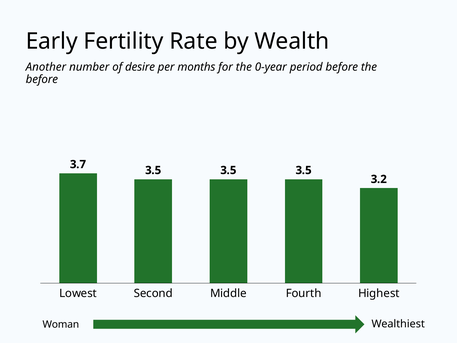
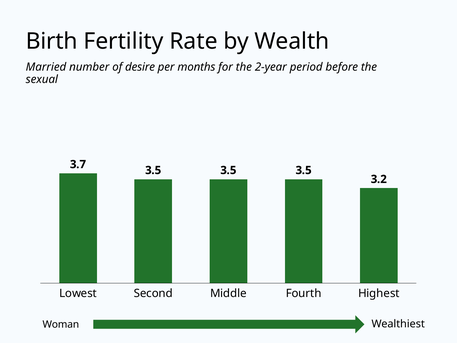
Early: Early -> Birth (52, 41)
Another: Another -> Married (46, 67)
0-year: 0-year -> 2-year (271, 67)
before: before -> sexual (42, 79)
